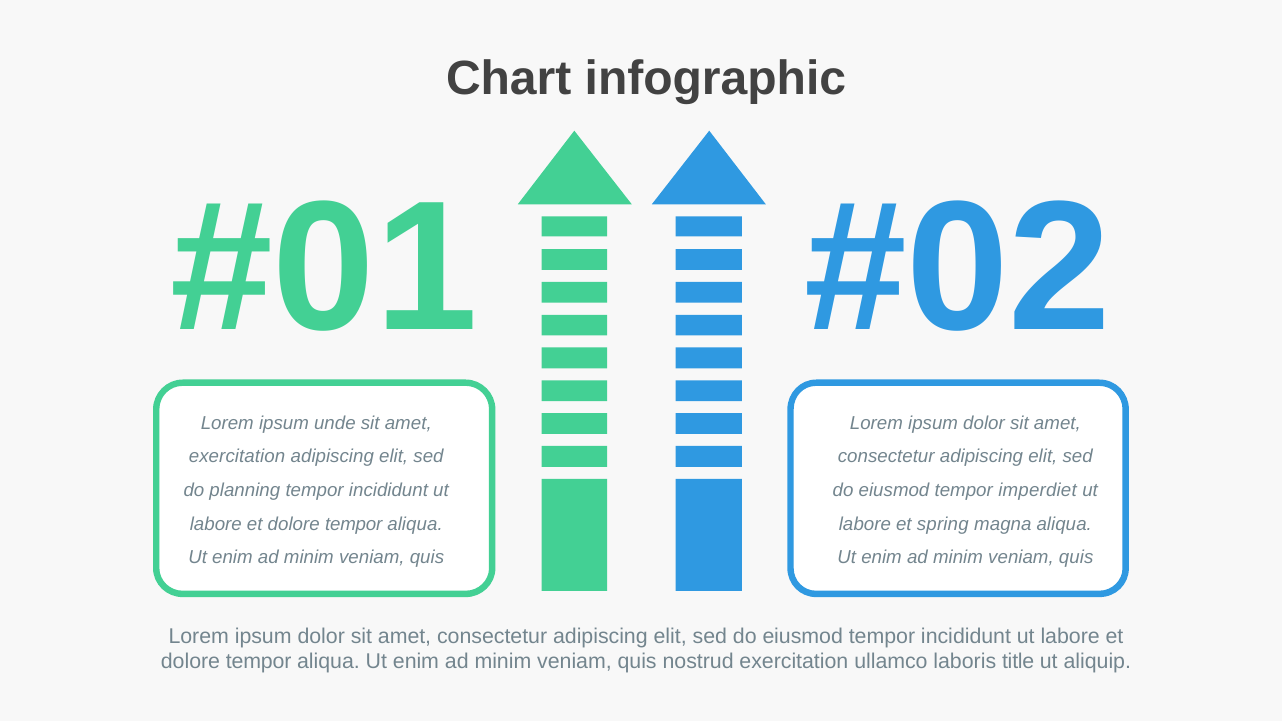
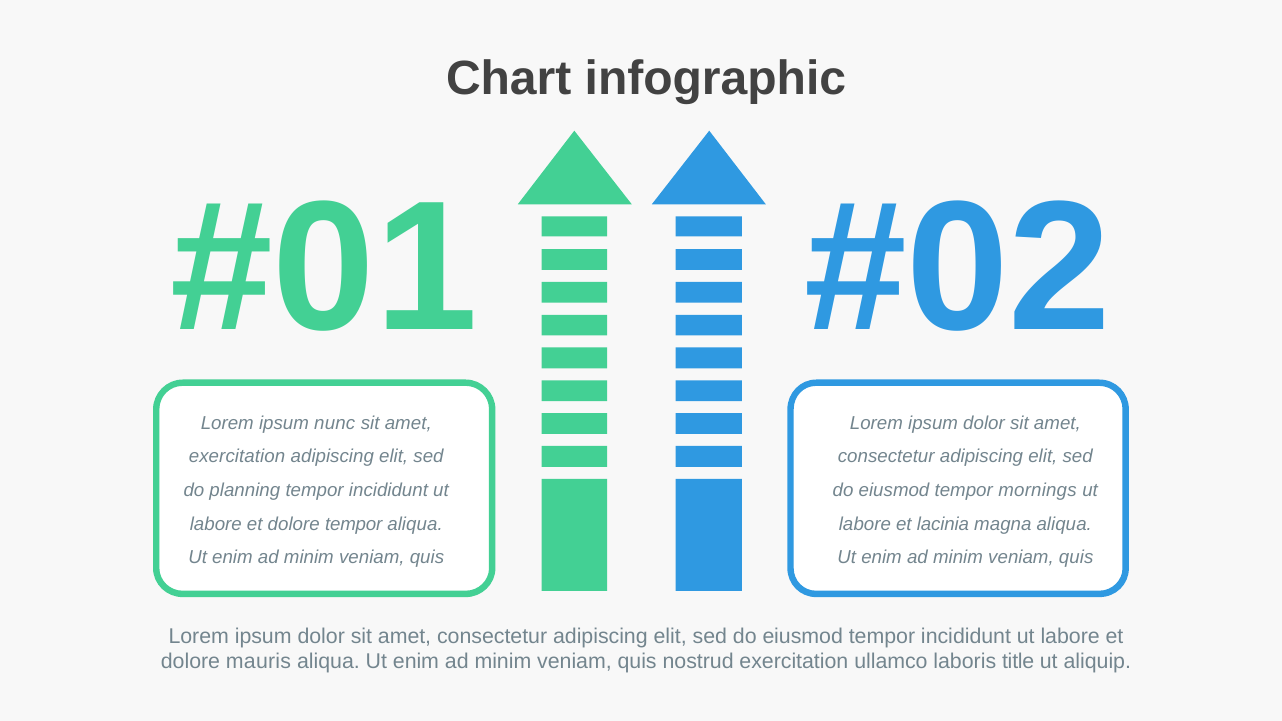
unde: unde -> nunc (335, 423)
imperdiet: imperdiet -> mornings (1038, 491)
spring: spring -> lacinia (943, 524)
tempor: tempor -> mauris (258, 662)
